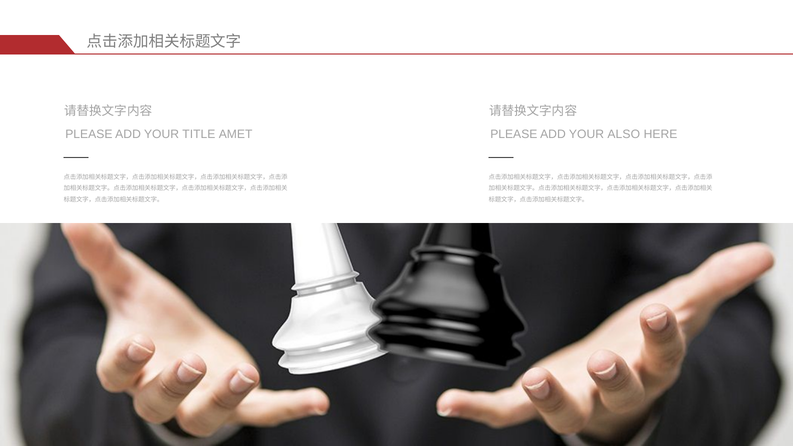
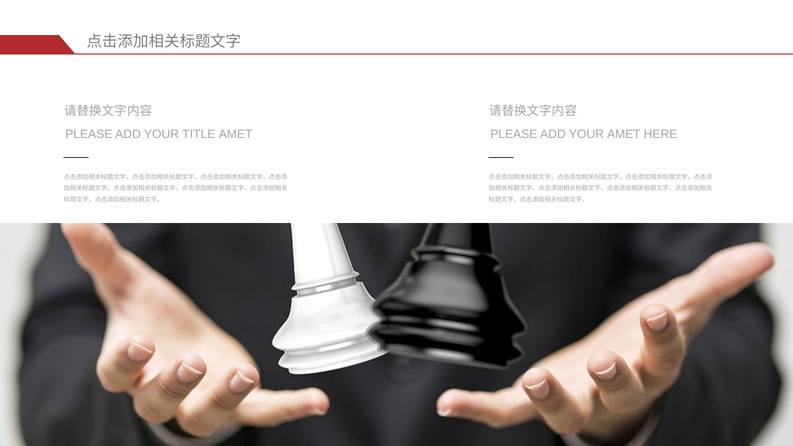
YOUR ALSO: ALSO -> AMET (624, 134)
